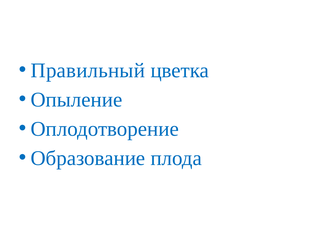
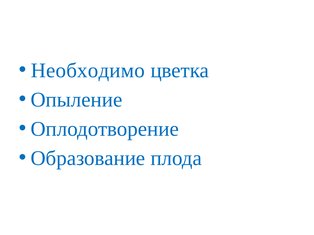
Правильный: Правильный -> Необходимо (88, 71)
